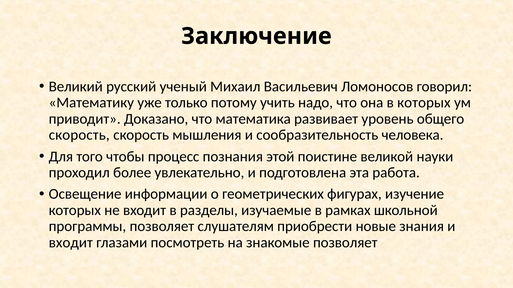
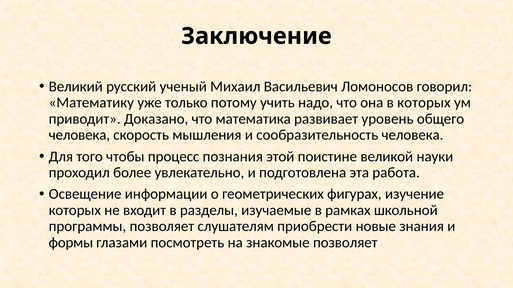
скорость: скорость -> человека (79, 135)
входит: входит -> формы (71, 243)
